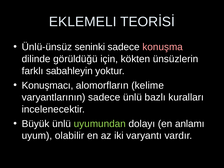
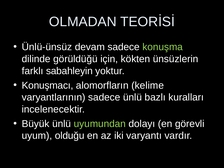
EKLEMELI: EKLEMELI -> OLMADAN (83, 22)
seninki: seninki -> devam (90, 47)
konuşma colour: pink -> light green (163, 47)
anlamı: anlamı -> görevli (190, 124)
olabilir: olabilir -> olduğu (70, 136)
